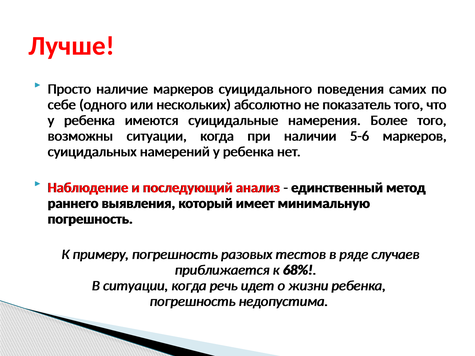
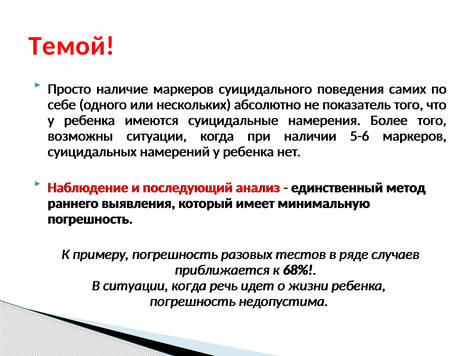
Лучше: Лучше -> Темой (71, 46)
